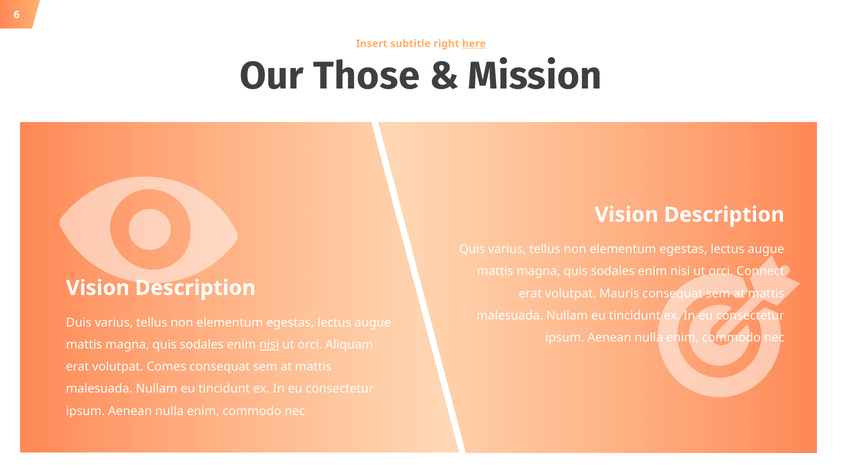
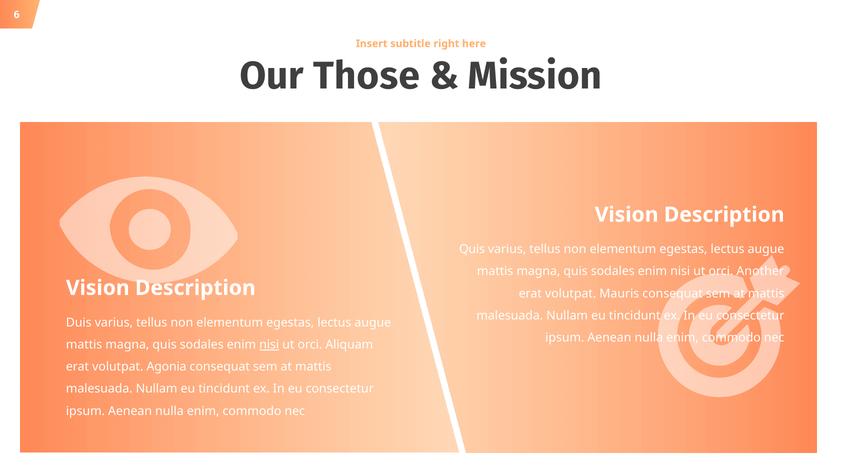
here underline: present -> none (474, 44)
Connect: Connect -> Another (760, 271)
Comes: Comes -> Agonia (166, 366)
